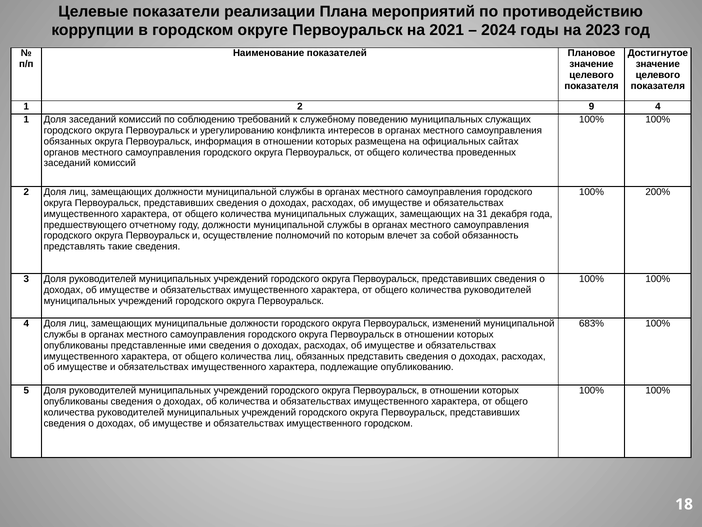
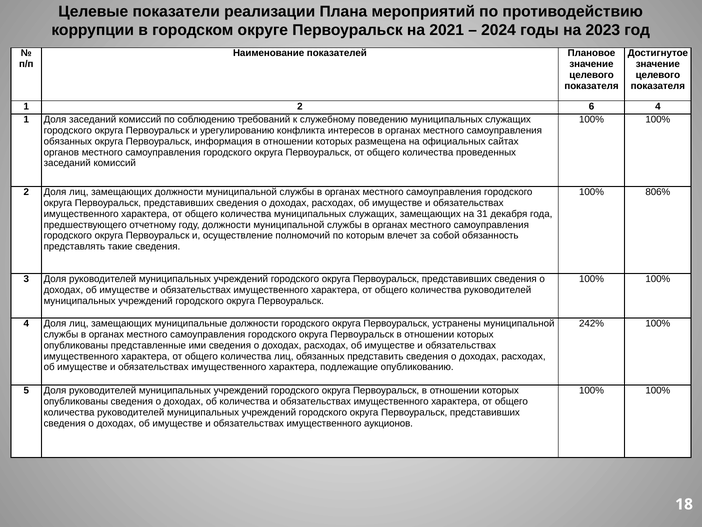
9: 9 -> 6 (592, 106)
200%: 200% -> 806% (658, 192)
изменений: изменений -> устранены (457, 323)
683%: 683% -> 242% (592, 323)
имущественного городском: городском -> аукционов (389, 423)
